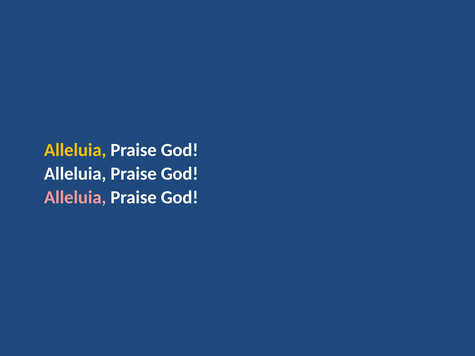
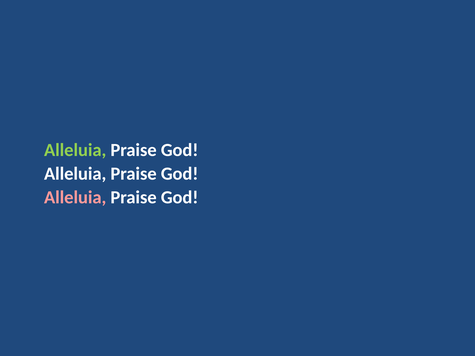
Alleluia colour: yellow -> light green (75, 150)
